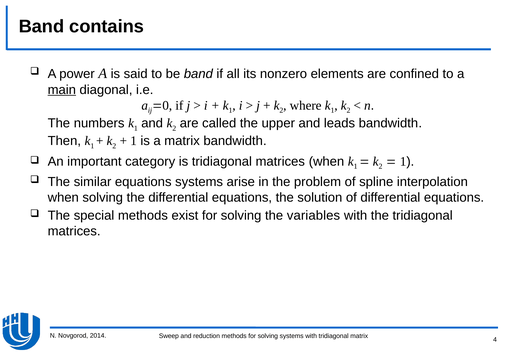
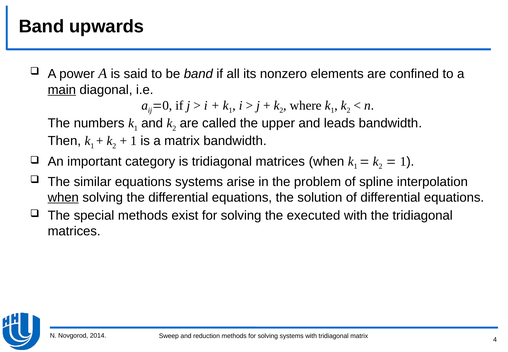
contains: contains -> upwards (107, 26)
when underline: none -> present (63, 197)
variables: variables -> executed (314, 215)
